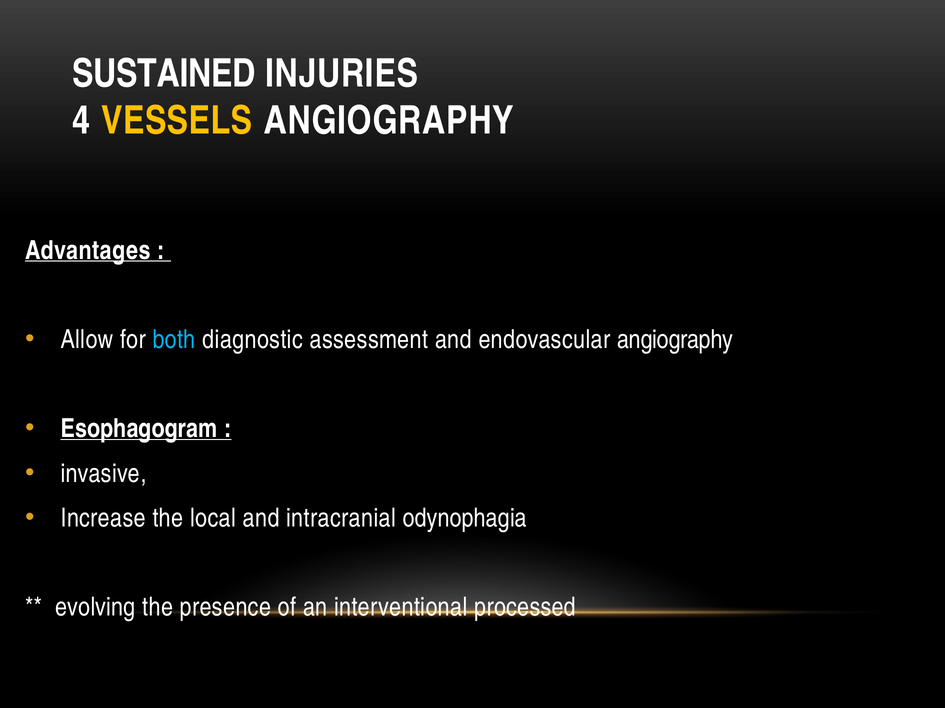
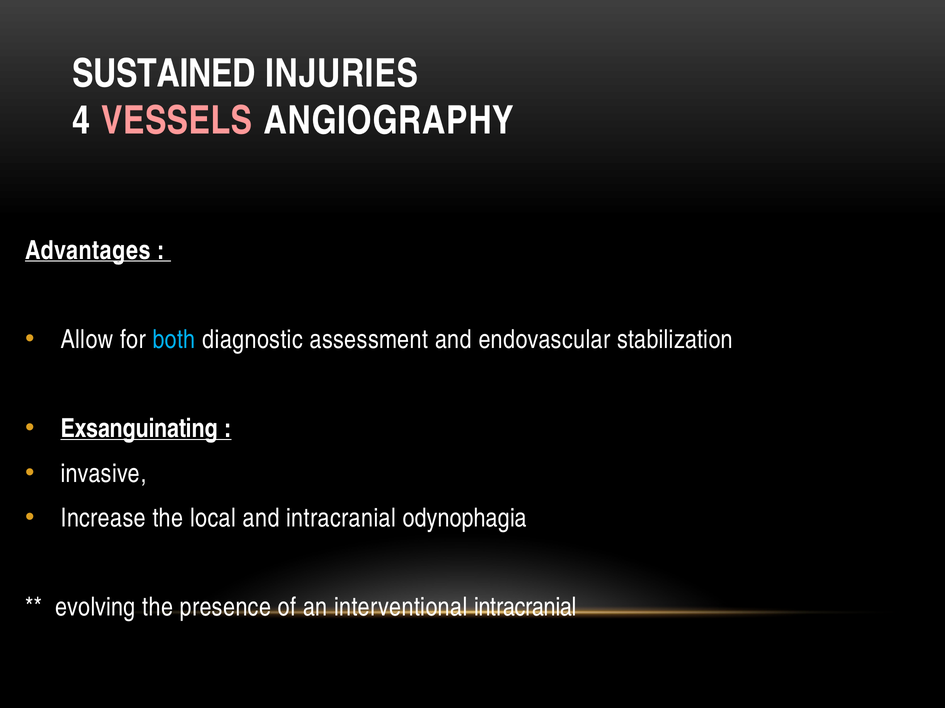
VESSELS colour: yellow -> pink (177, 121)
endovascular angiography: angiography -> stabilization (675, 340)
Esophagogram: Esophagogram -> Exsanguinating (139, 429)
interventional processed: processed -> intracranial (525, 608)
